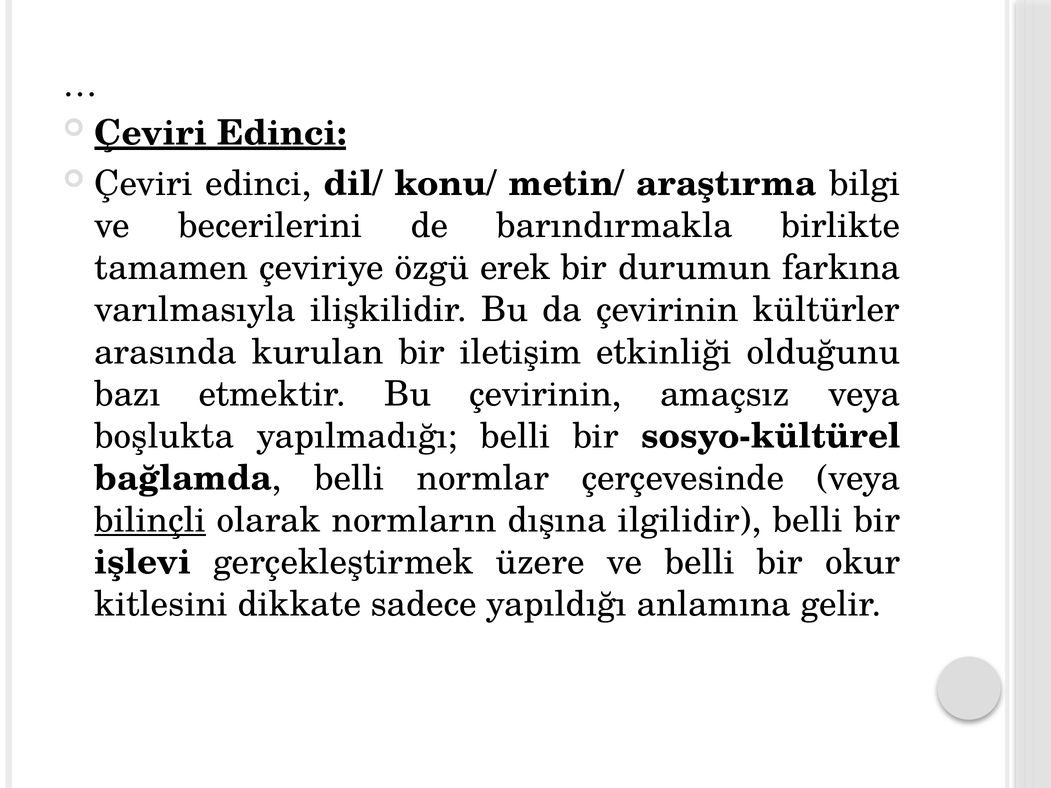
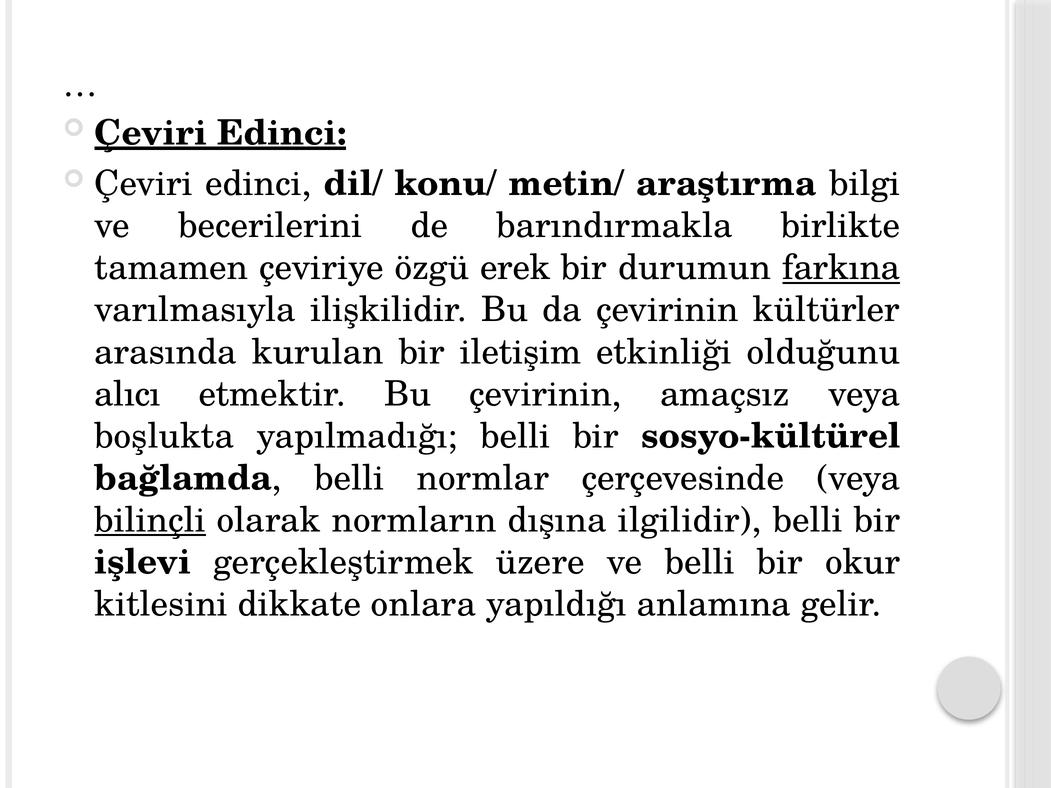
farkına underline: none -> present (841, 268)
bazı: bazı -> alıcı (128, 394)
sadece: sadece -> onlara (424, 604)
